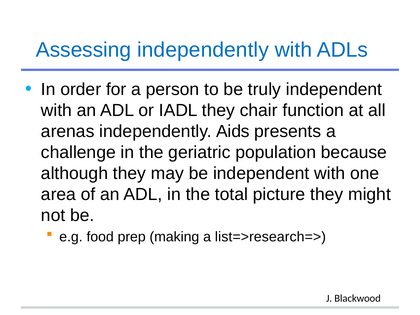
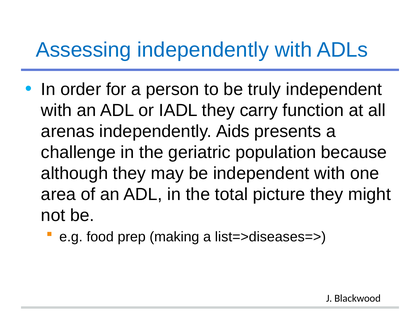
chair: chair -> carry (259, 110)
list=>research=>: list=>research=> -> list=>diseases=> (270, 237)
